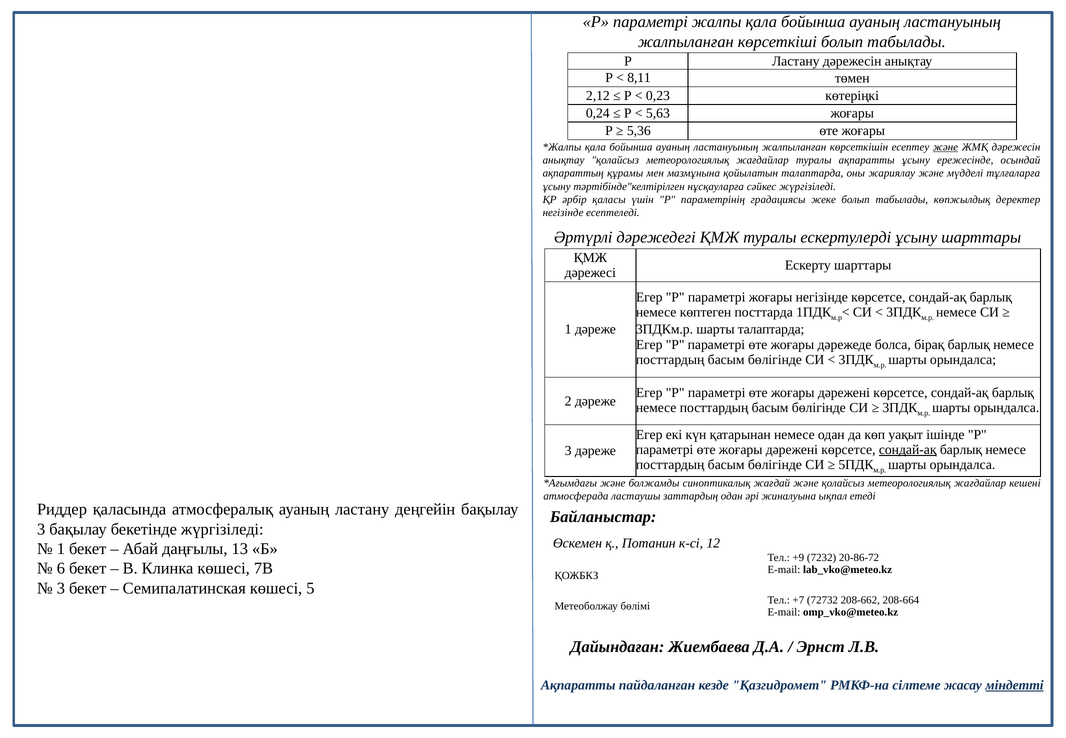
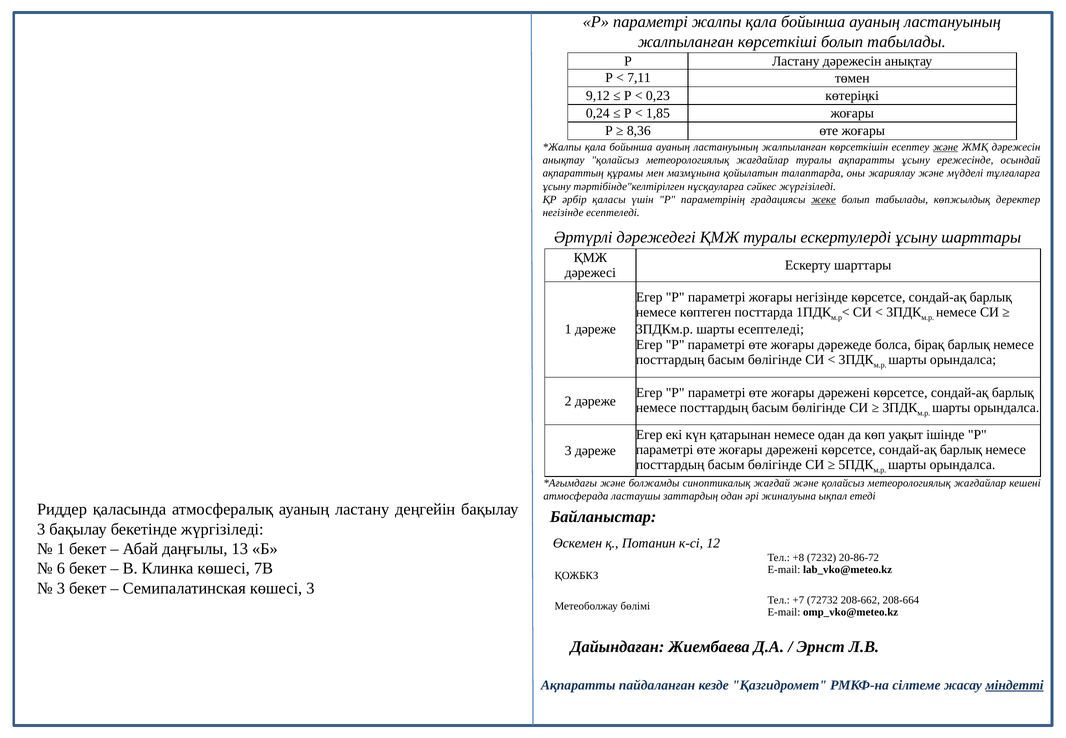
8,11: 8,11 -> 7,11 (639, 78)
2,12: 2,12 -> 9,12 (598, 96)
5,63: 5,63 -> 1,85 (658, 113)
5,36: 5,36 -> 8,36 (639, 131)
жеке underline: none -> present (823, 200)
шарты талаптарда: талаптарда -> есептеледі (771, 329)
сондай-ақ underline: present -> none (908, 450)
+9: +9 -> +8 (798, 557)
көшесі 5: 5 -> 3 (310, 588)
